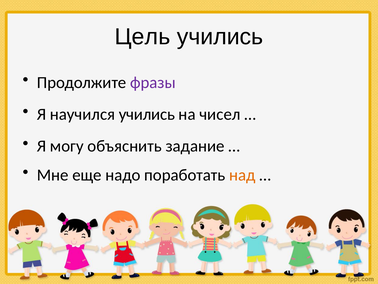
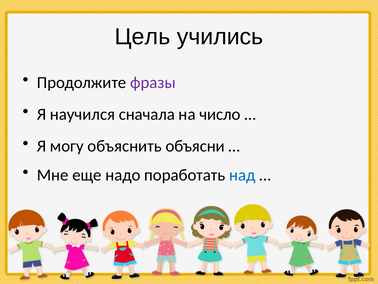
научился учились: учились -> сначала (147, 114)
чисел: чисел -> число (220, 114)
задание: задание -> объясни (195, 146)
над colour: orange -> blue (242, 175)
